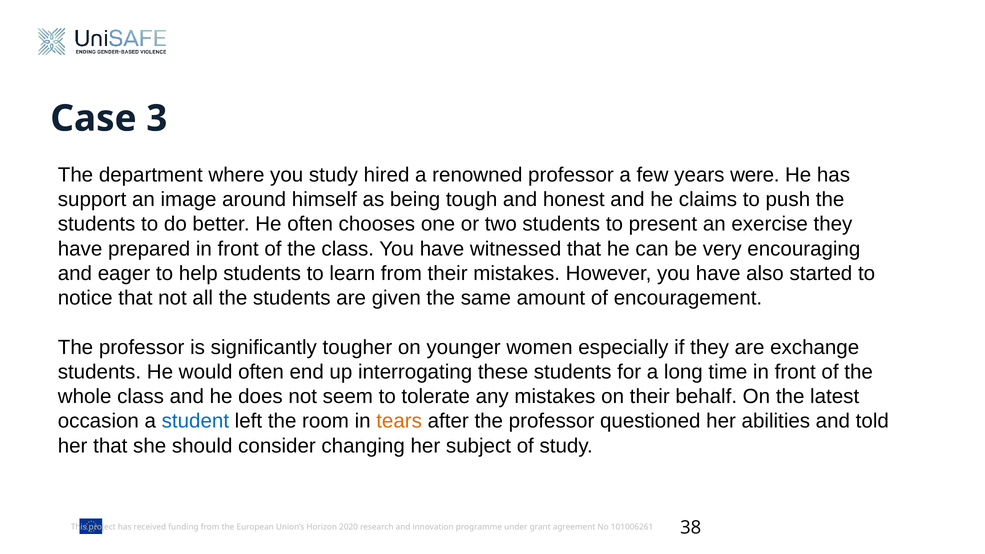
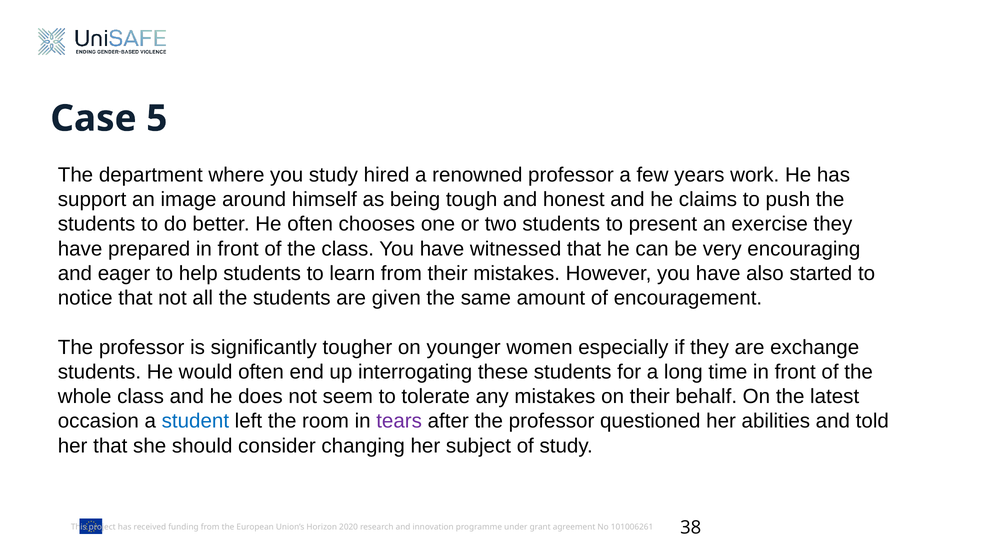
3: 3 -> 5 (157, 119)
were: were -> work (755, 175)
tears colour: orange -> purple (399, 421)
